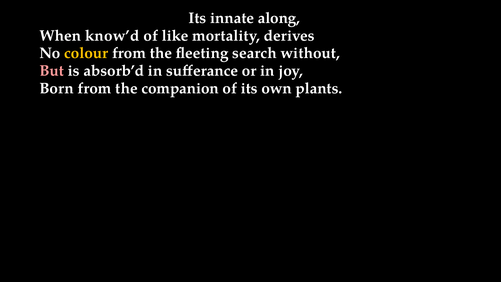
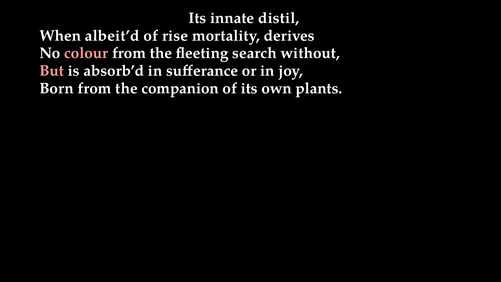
along: along -> distil (279, 18)
know’d: know’d -> albeit’d (112, 36)
like: like -> rise (175, 36)
colour colour: yellow -> pink (86, 53)
